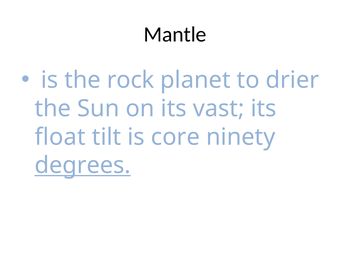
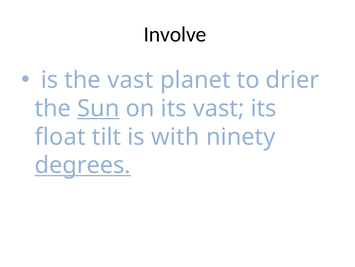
Mantle: Mantle -> Involve (175, 34)
the rock: rock -> vast (130, 80)
Sun underline: none -> present (98, 108)
core: core -> with (175, 137)
